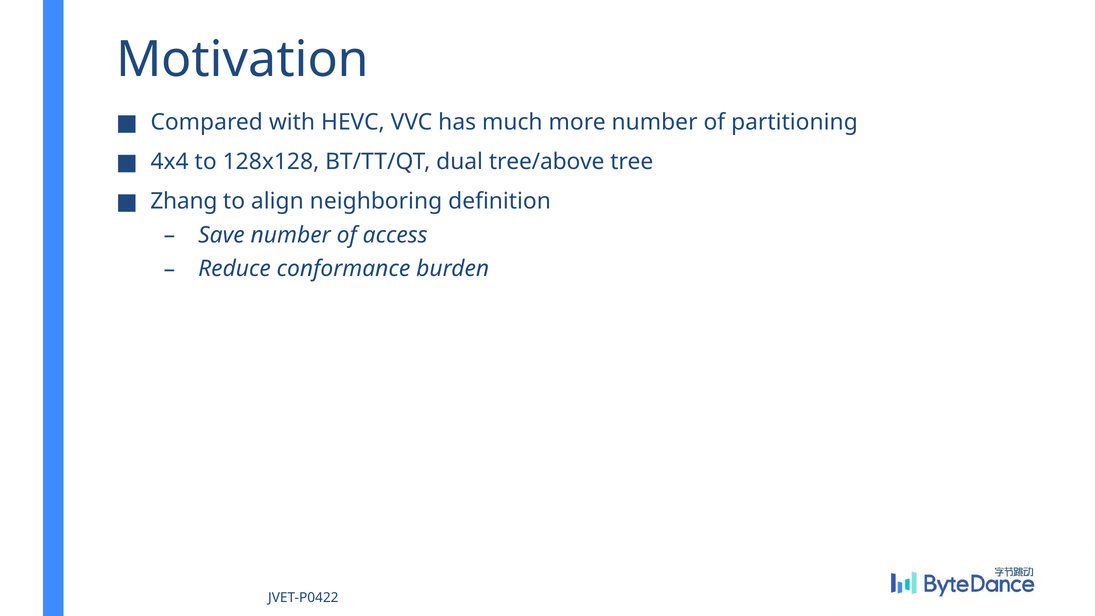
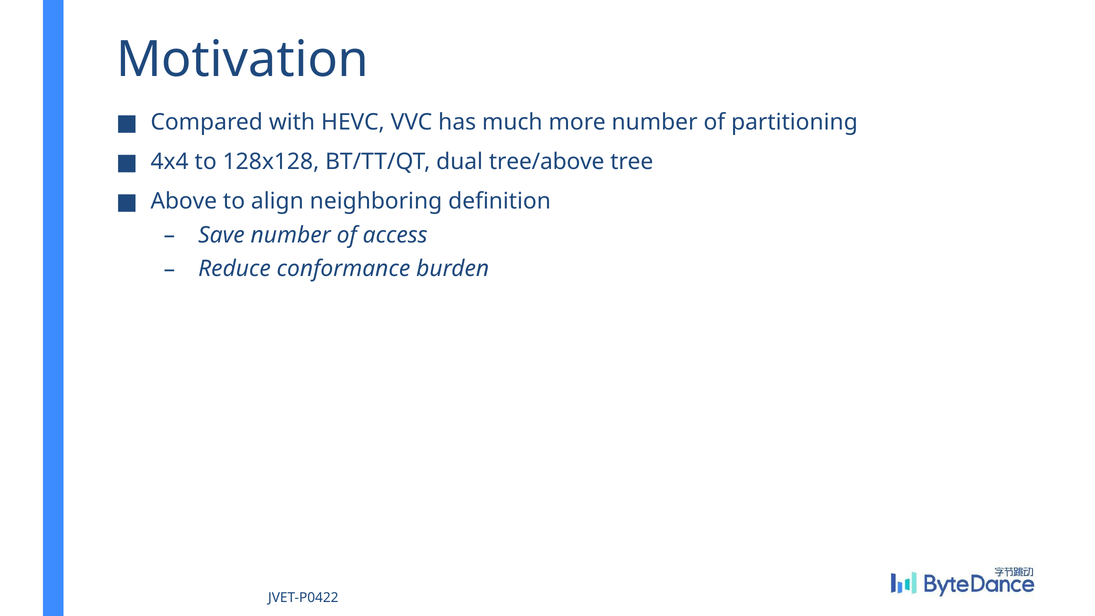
Zhang: Zhang -> Above (184, 201)
